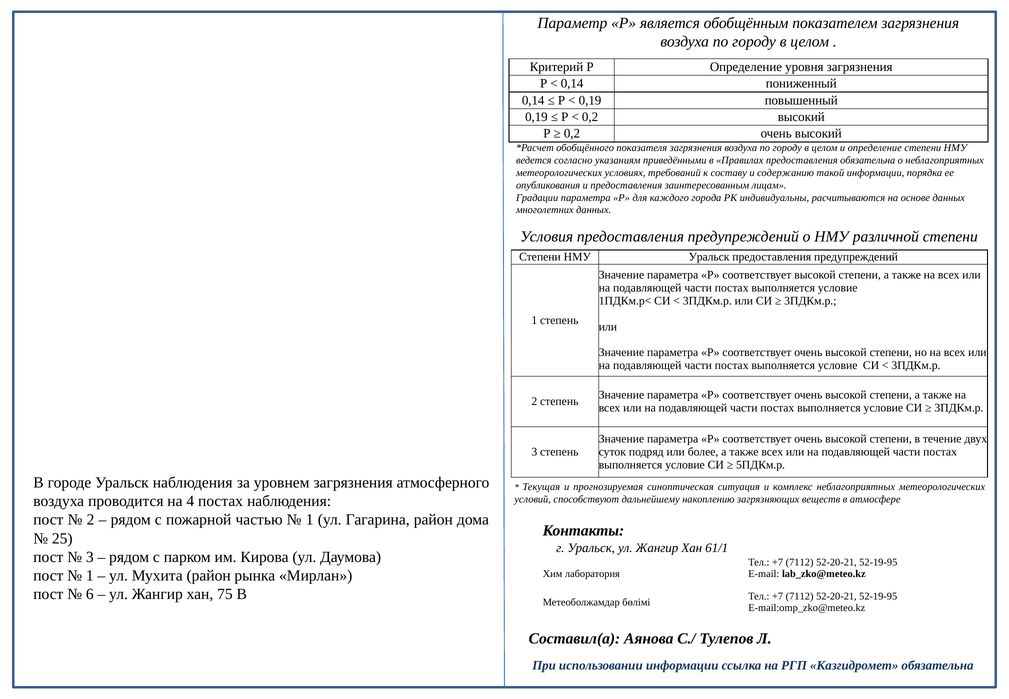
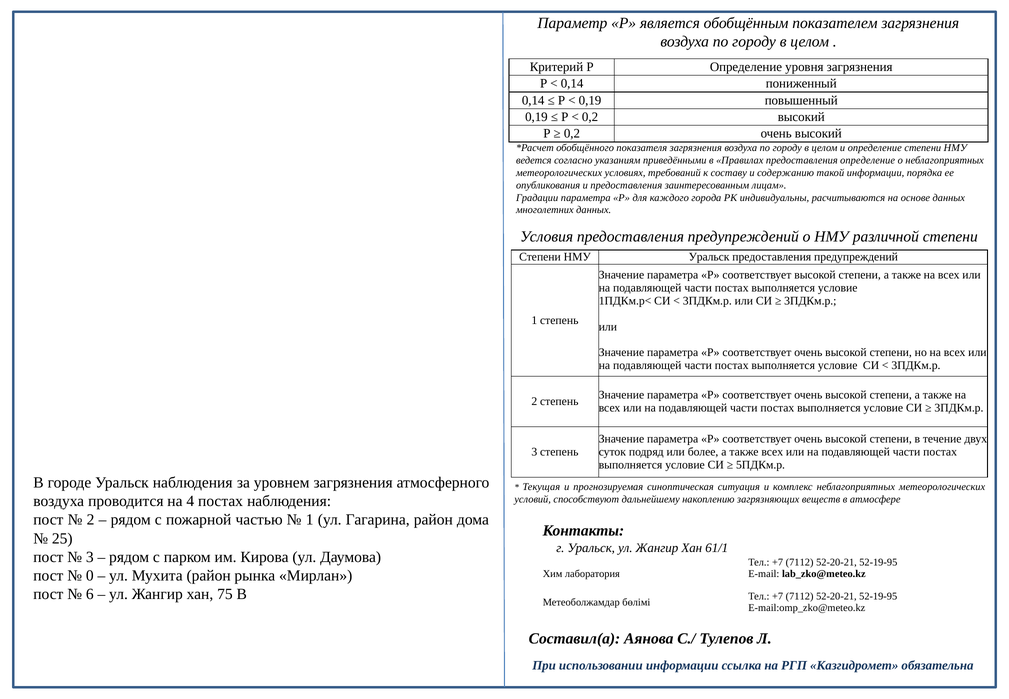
предоставления обязательна: обязательна -> определение (868, 160)
1: 1 -> 0 (90, 575)
